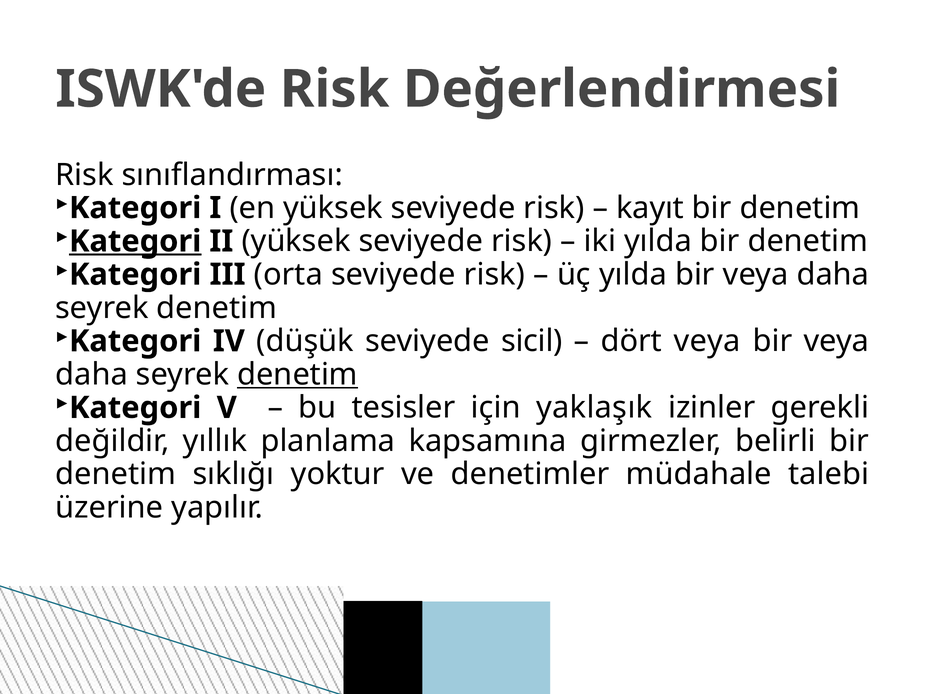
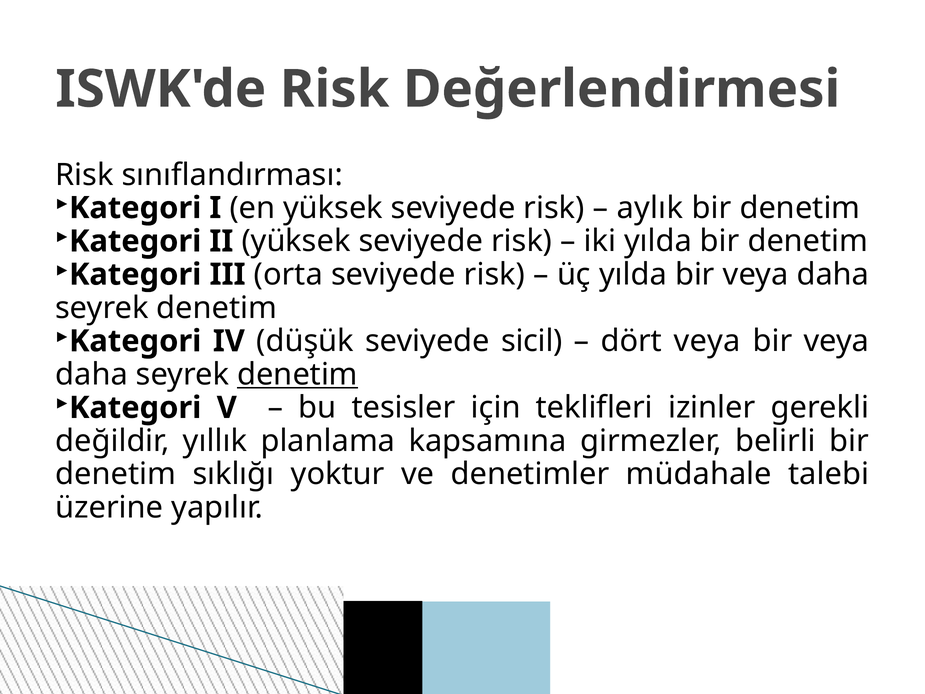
kayıt: kayıt -> aylık (650, 208)
Kategori underline: present -> none (135, 241)
yaklaşık: yaklaşık -> teklifleri (594, 408)
